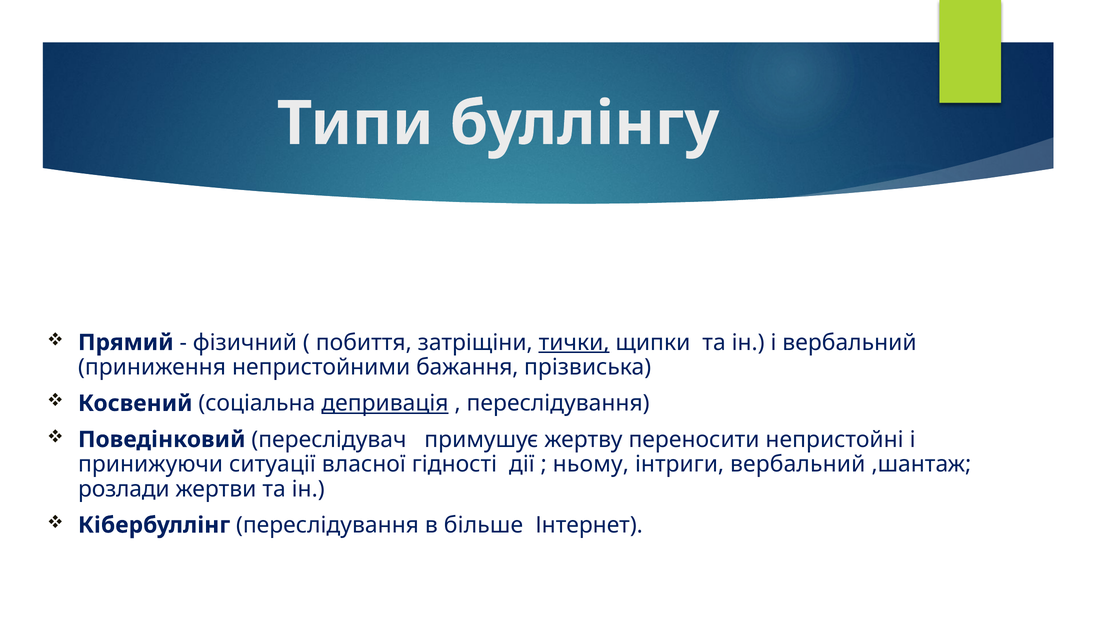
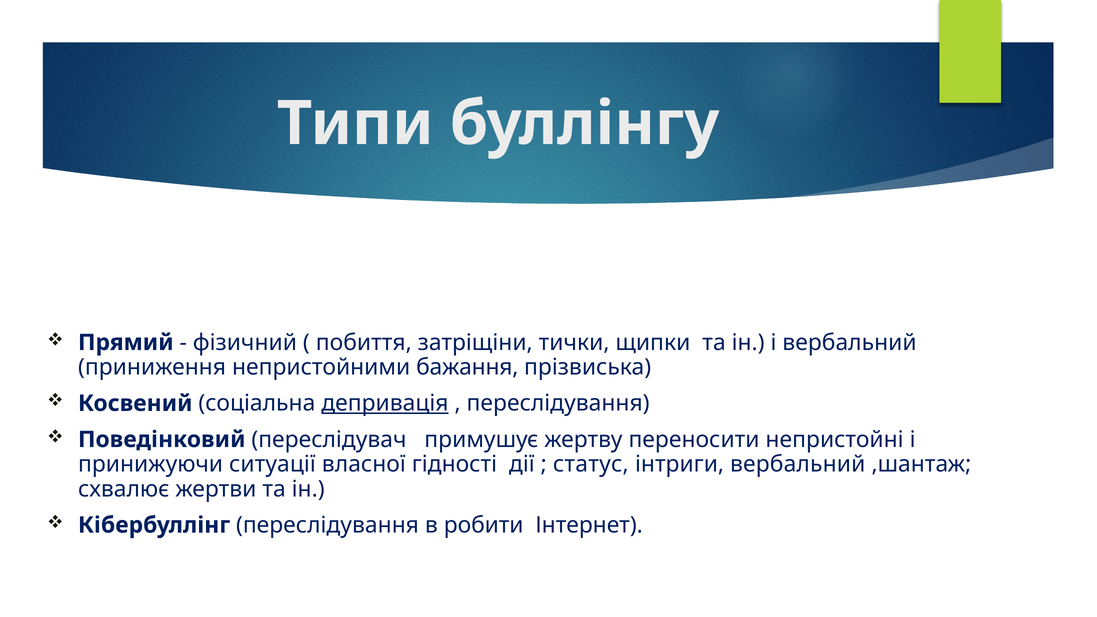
тички underline: present -> none (574, 343)
ньому: ньому -> статус (591, 464)
розлади: розлади -> схвалює (124, 489)
більше: більше -> робити (484, 525)
